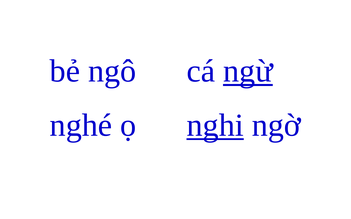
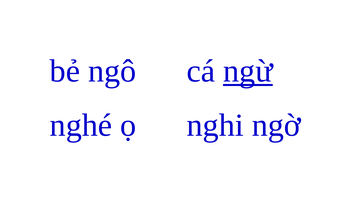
nghi underline: present -> none (215, 126)
